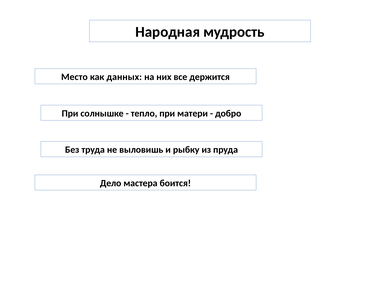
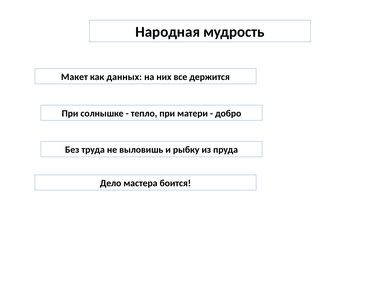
Место: Место -> Макет (74, 77)
